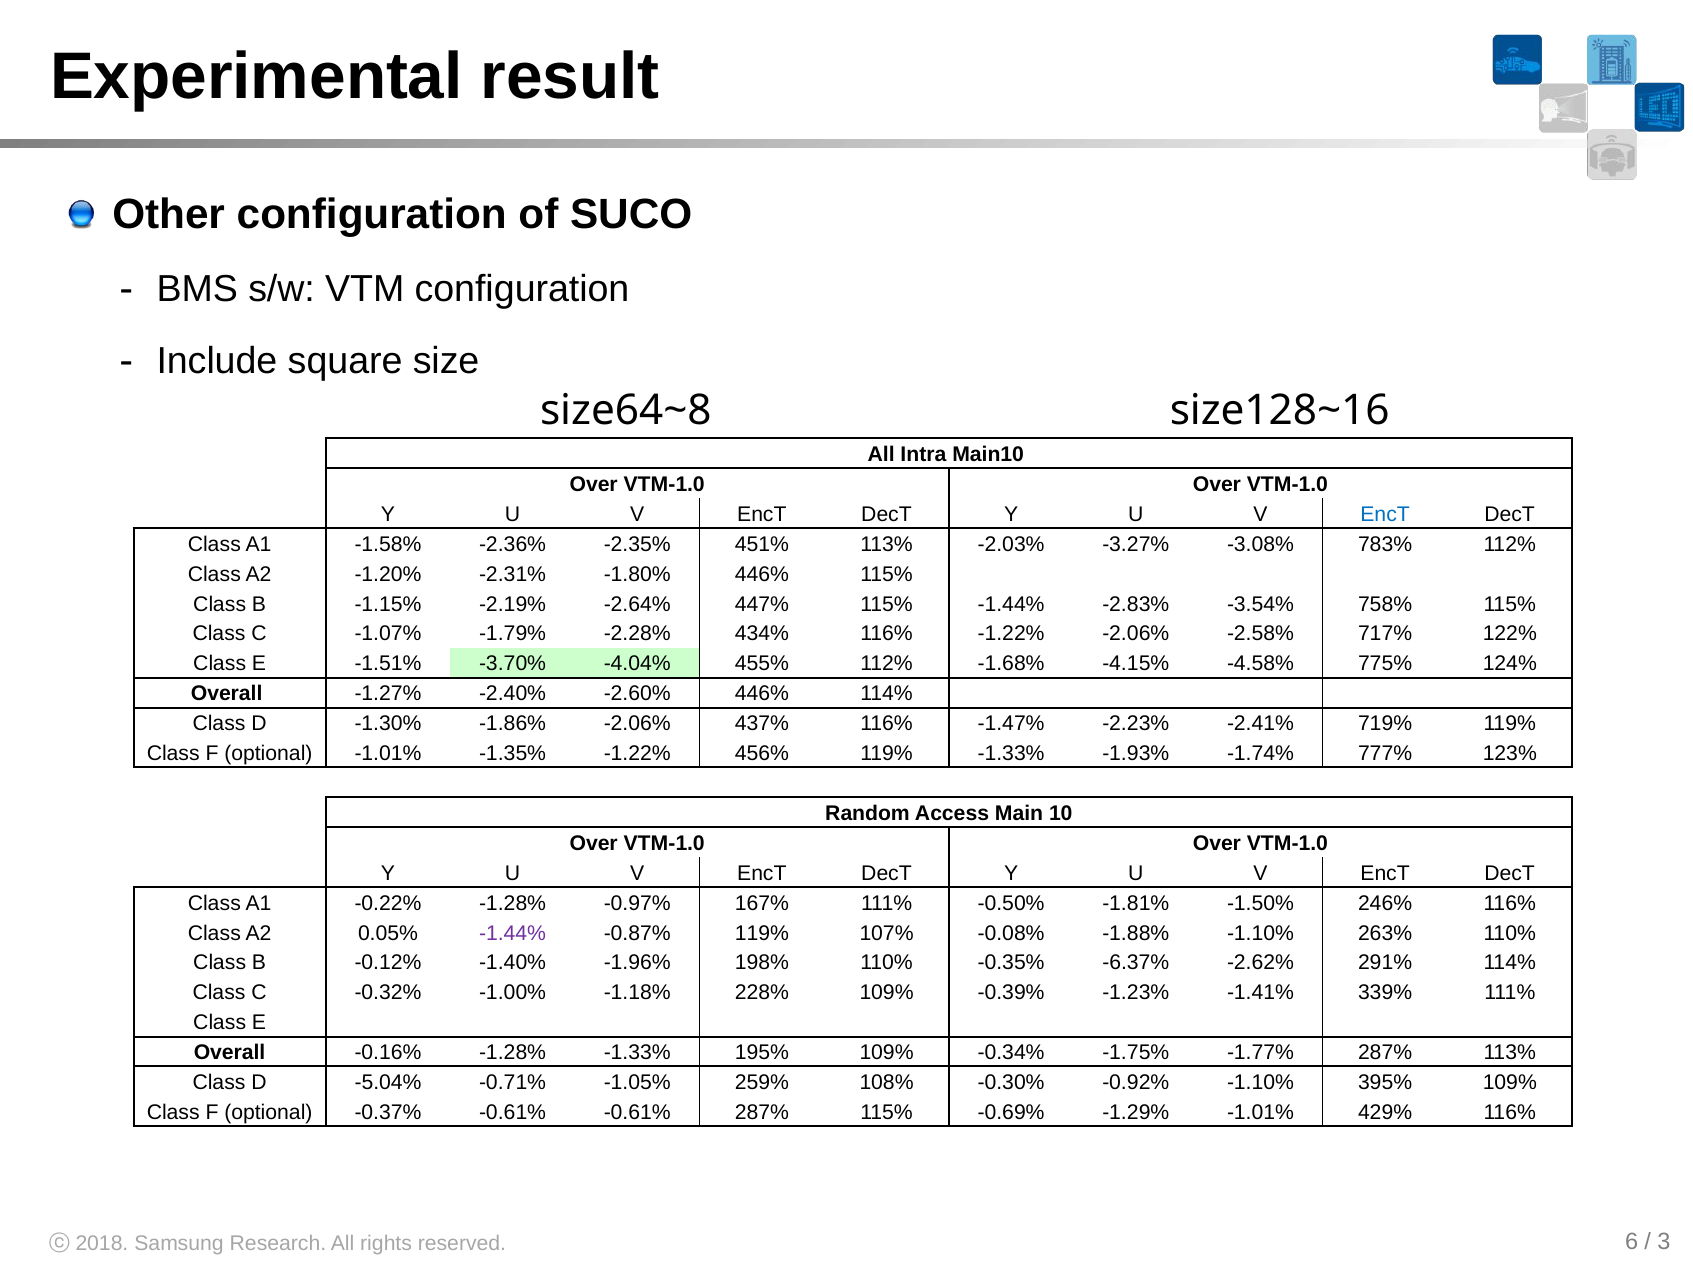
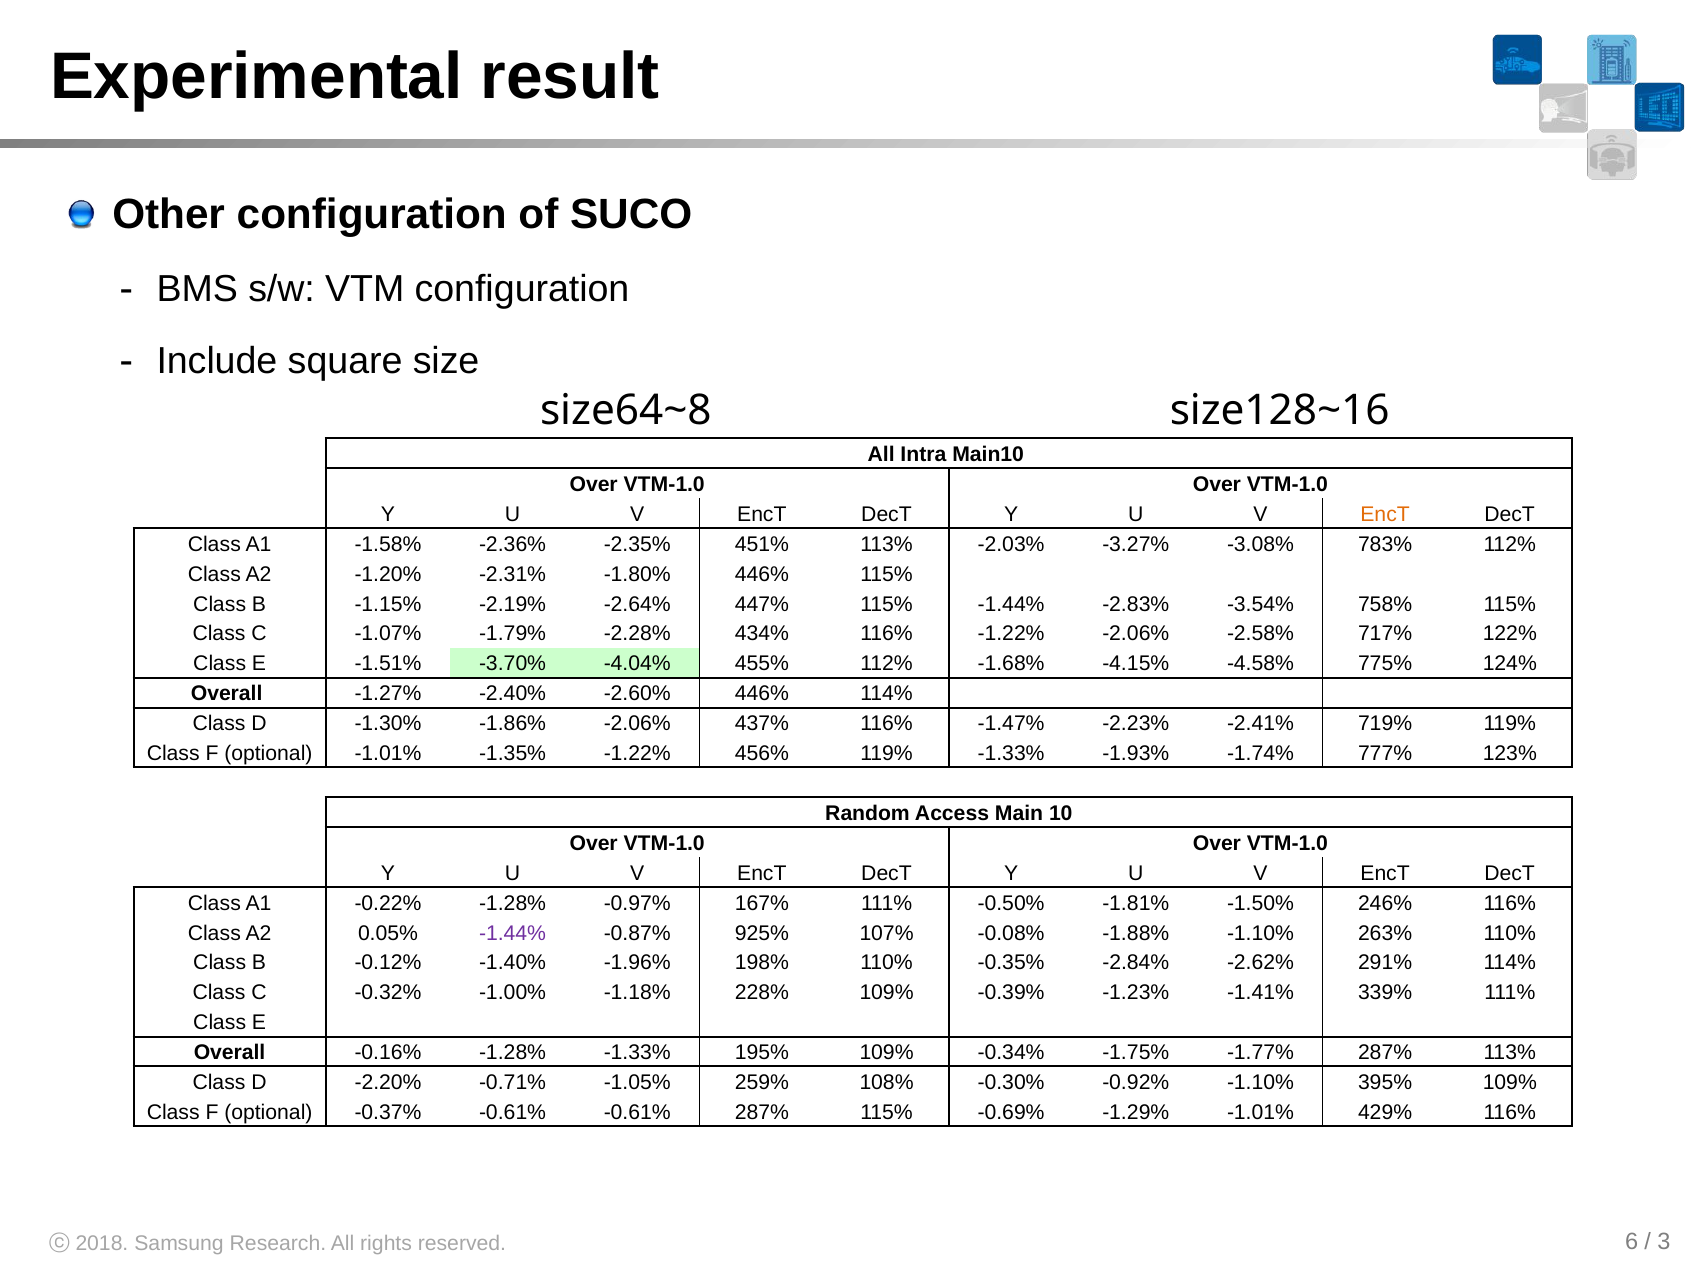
EncT colour: blue -> orange (1385, 515)
-0.87% 119%: 119% -> 925% (762, 934)
-6.37%: -6.37% -> -2.84% (1136, 964)
-5.04%: -5.04% -> -2.20% (388, 1083)
